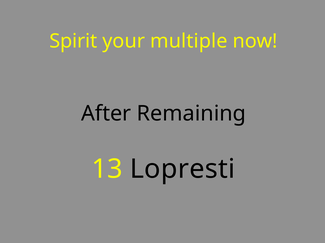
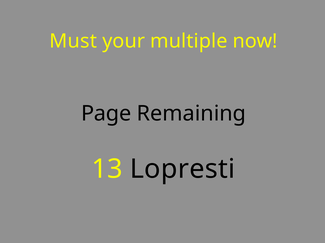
Spirit: Spirit -> Must (73, 41)
After: After -> Page (106, 114)
